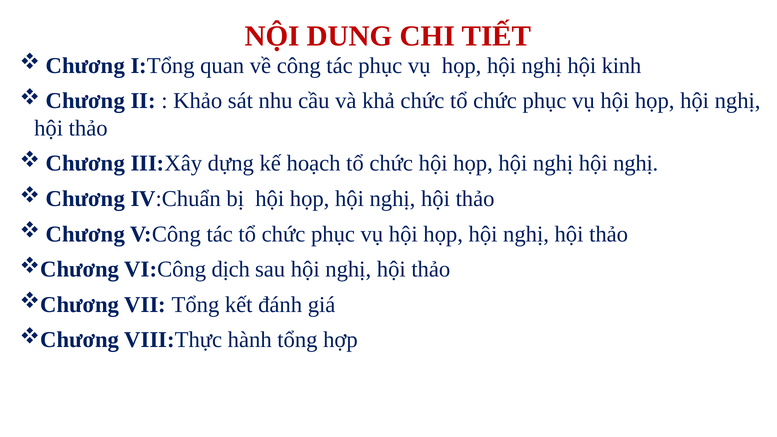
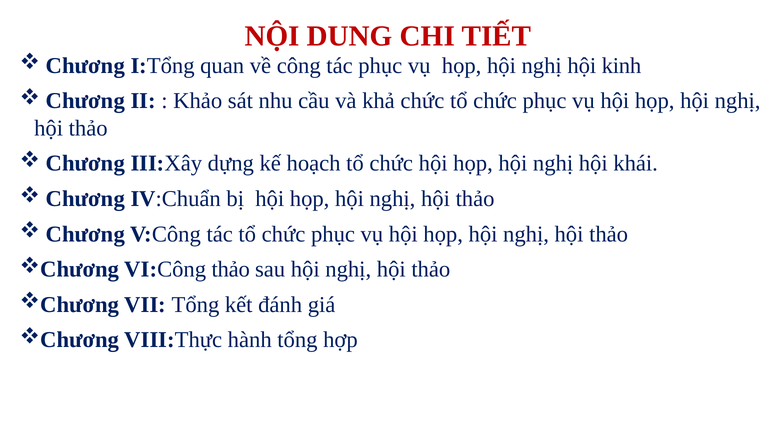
nghị hội nghị: nghị -> khái (636, 163)
VI:Công dịch: dịch -> thảo (231, 269)
